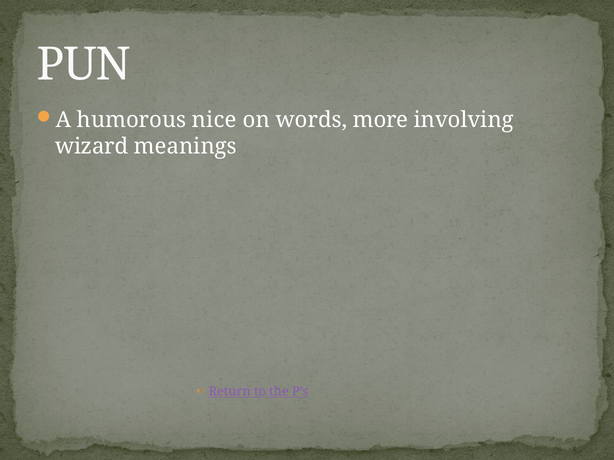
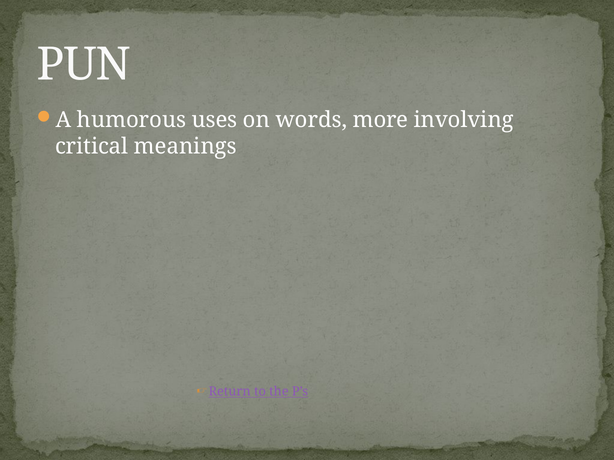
nice: nice -> uses (215, 120)
wizard: wizard -> critical (92, 147)
